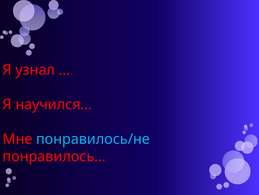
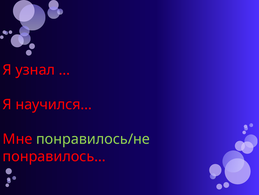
понравилось/не colour: light blue -> light green (93, 139)
